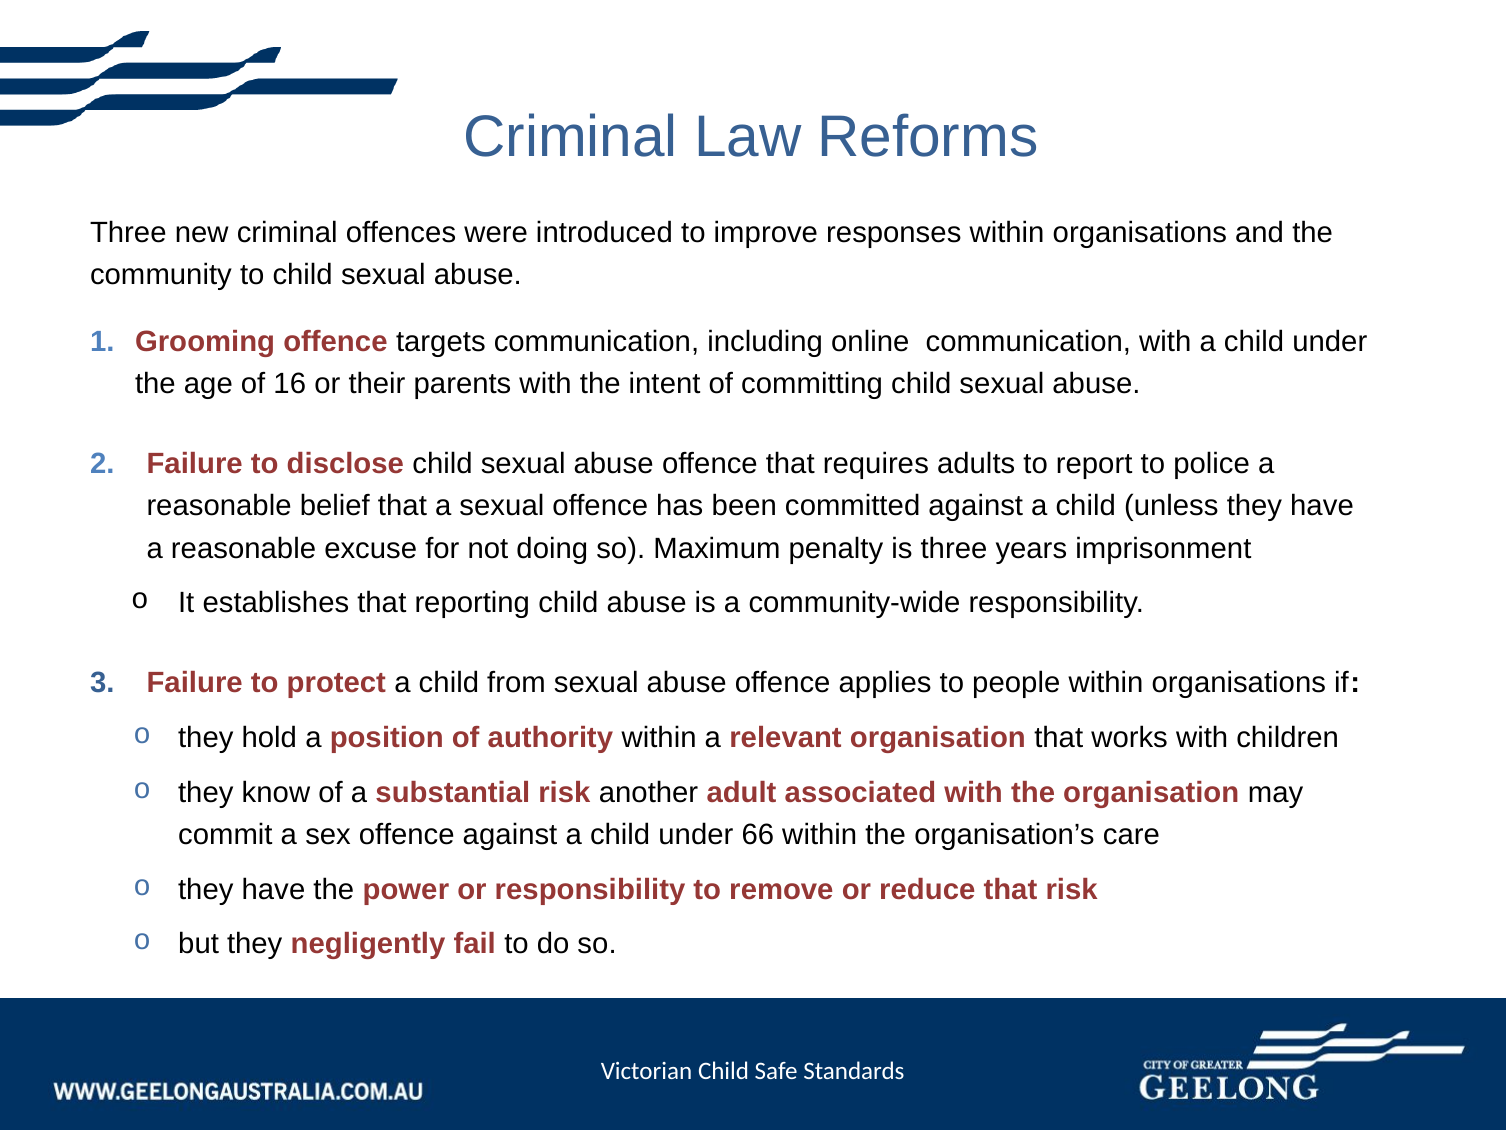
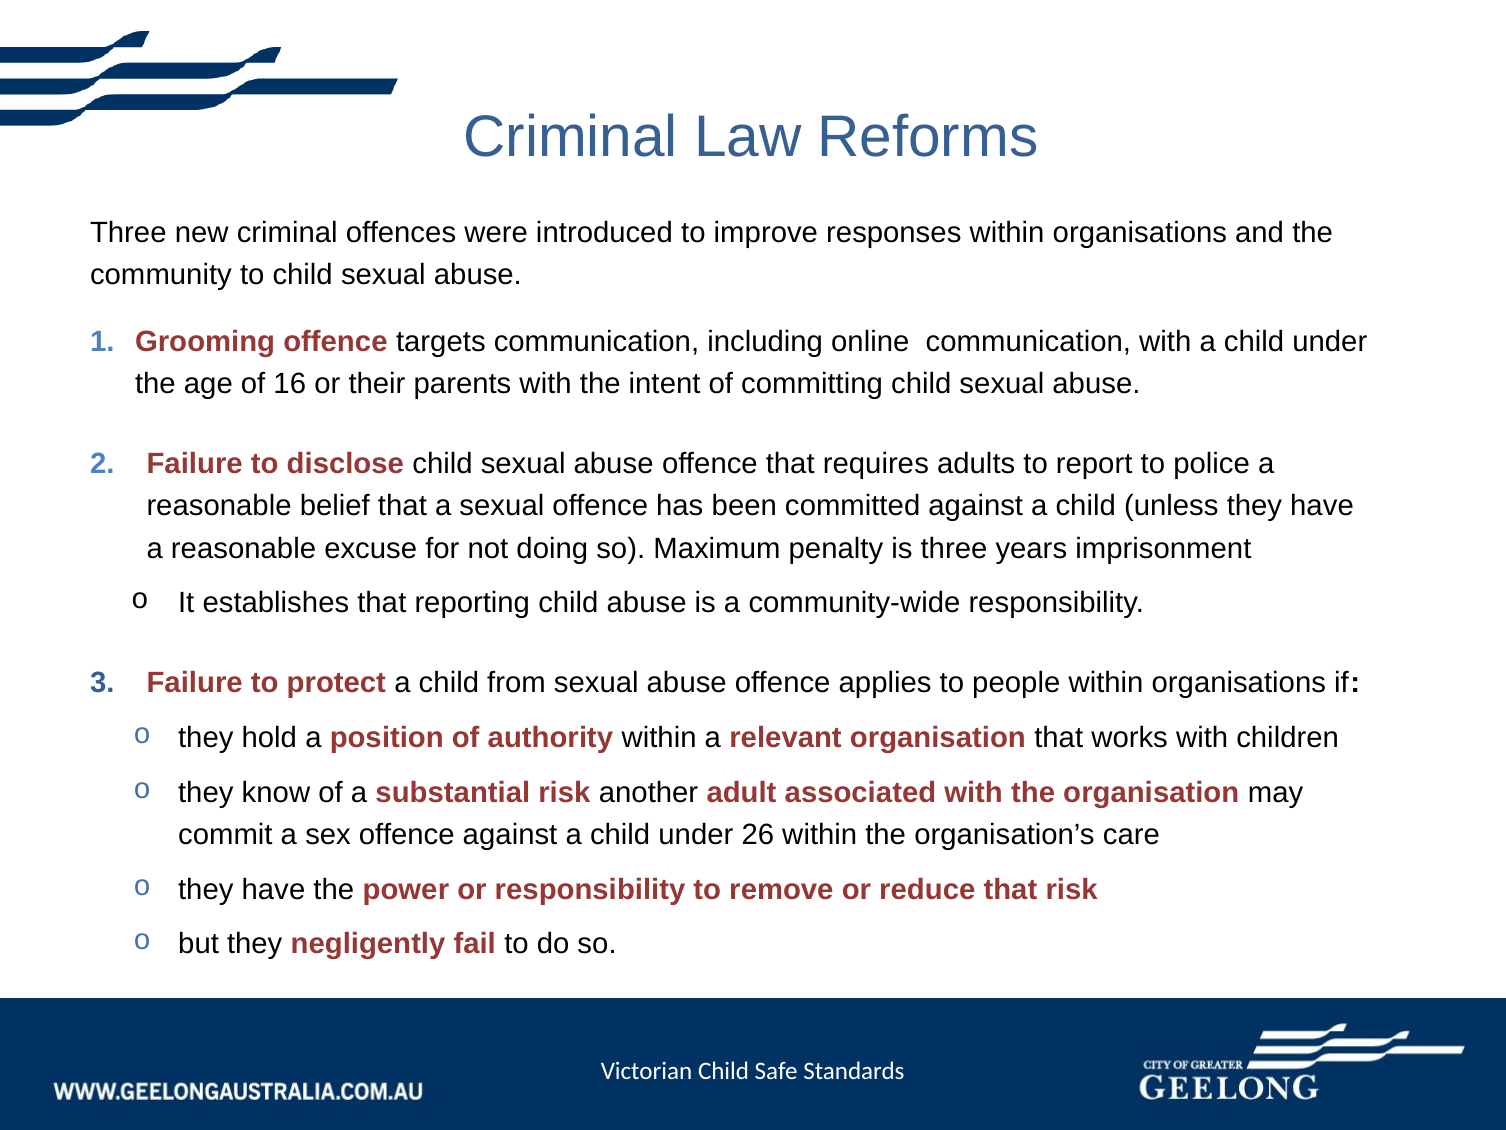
66: 66 -> 26 (758, 834)
